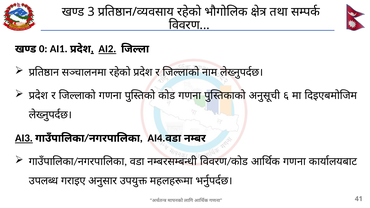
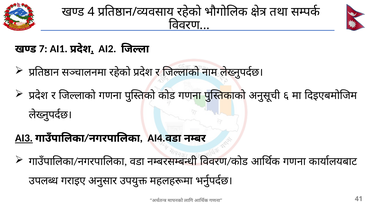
3: 3 -> 4 (91, 12)
0: 0 -> 7 (43, 49)
AI2 underline: present -> none (107, 49)
